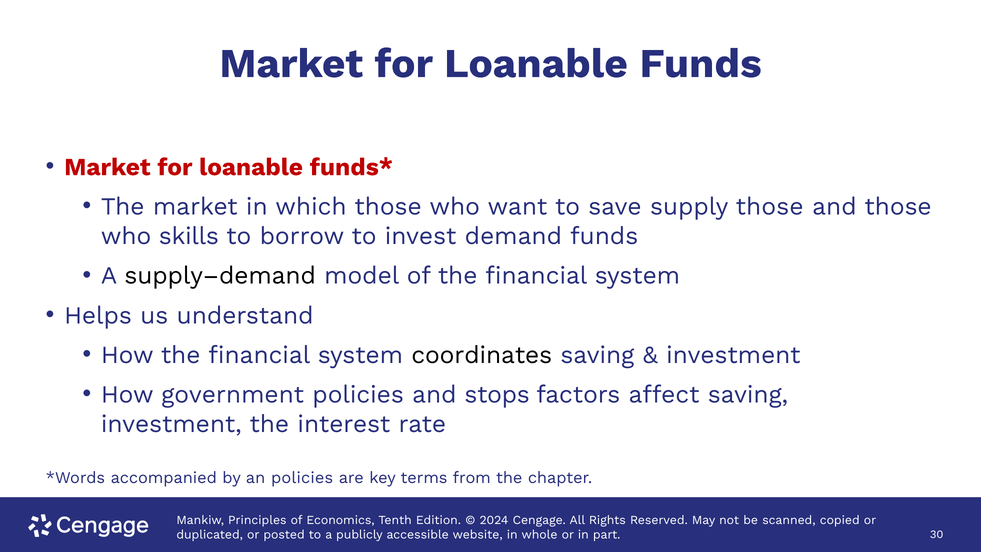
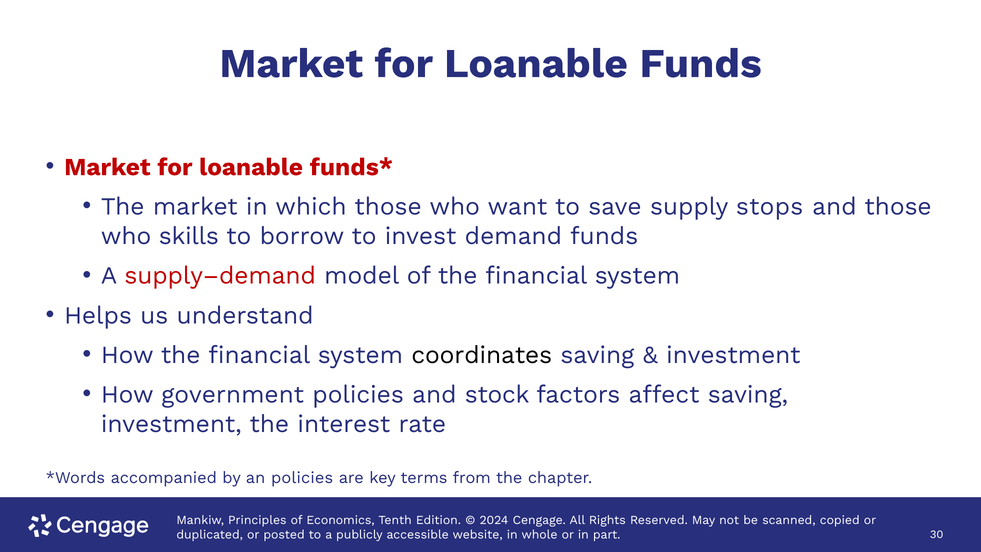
supply those: those -> stops (770, 207)
supply–demand colour: black -> red (220, 276)
stops: stops -> stock (497, 395)
